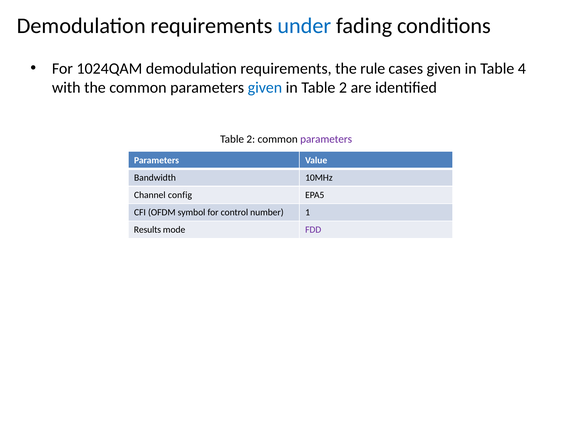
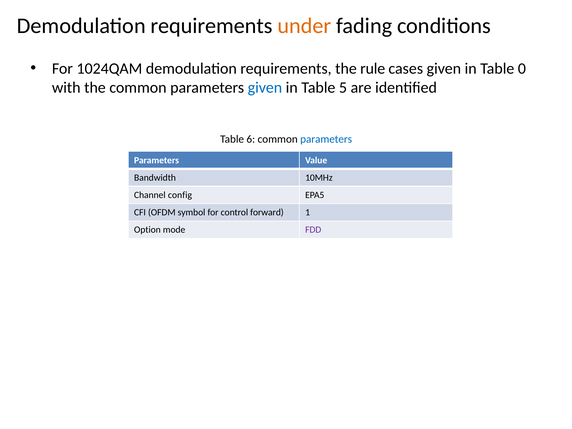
under colour: blue -> orange (304, 26)
4: 4 -> 0 (522, 69)
in Table 2: 2 -> 5 (343, 88)
2: 2 -> 6 (251, 139)
parameters colour: purple -> blue (326, 139)
number: number -> forward (267, 212)
Results: Results -> Option (147, 230)
